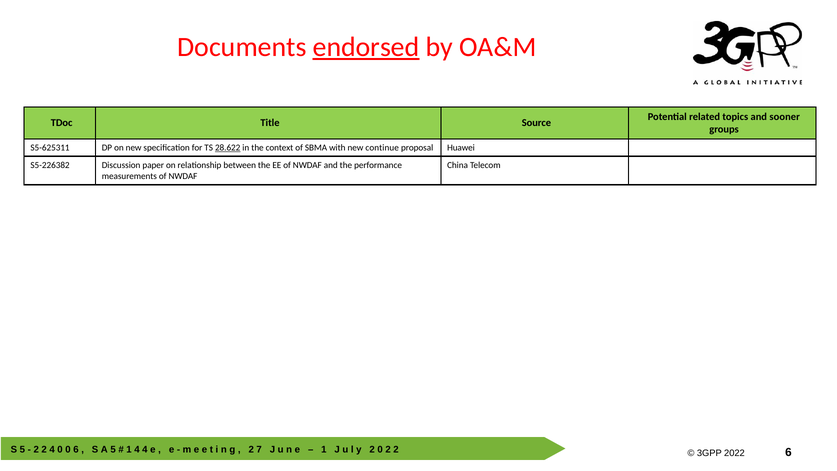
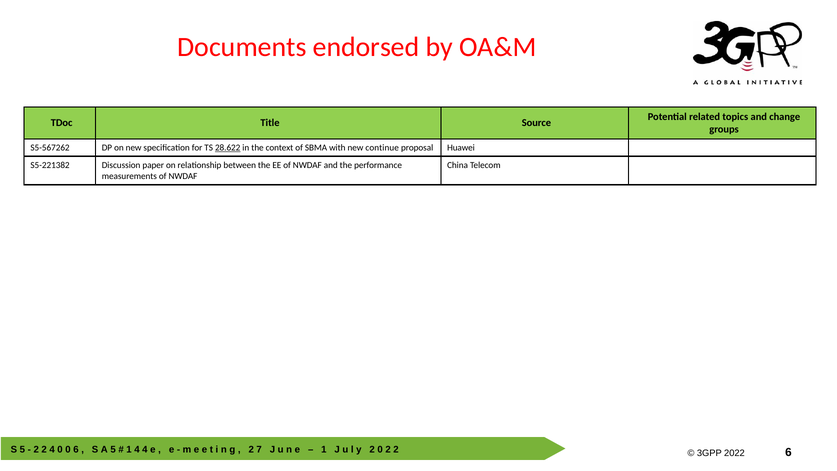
endorsed underline: present -> none (366, 47)
sooner: sooner -> change (785, 117)
S5-625311: S5-625311 -> S5-567262 (50, 148)
S5-226382: S5-226382 -> S5-221382 (50, 165)
